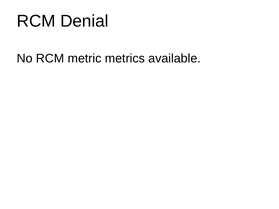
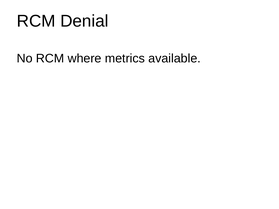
metric: metric -> where (85, 59)
